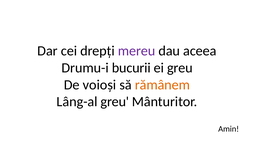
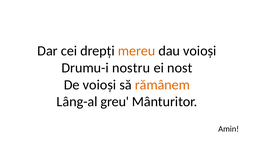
mereu colour: purple -> orange (137, 51)
dau aceea: aceea -> voioși (200, 51)
bucurii: bucurii -> nostru (131, 68)
ei greu: greu -> nost (180, 68)
